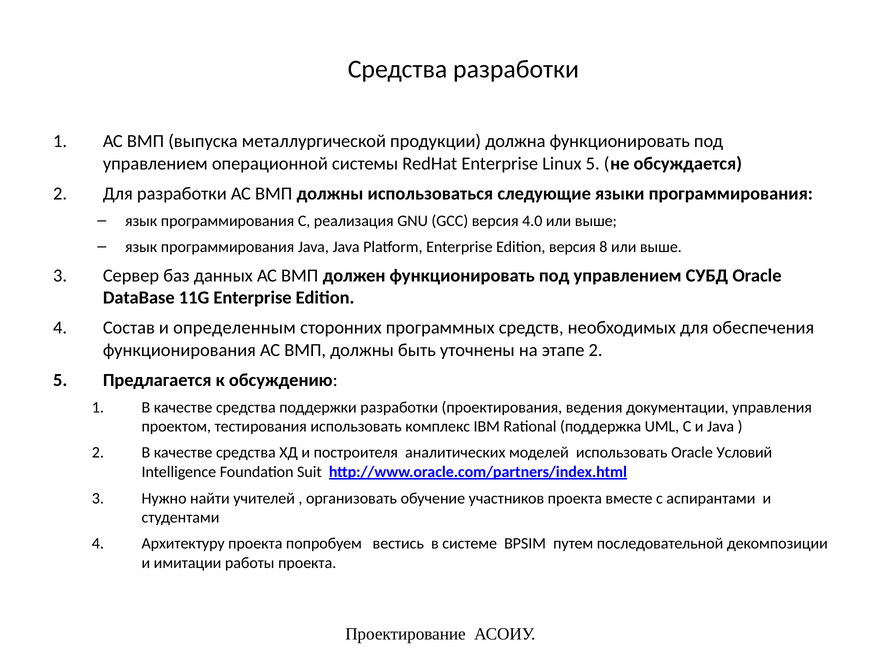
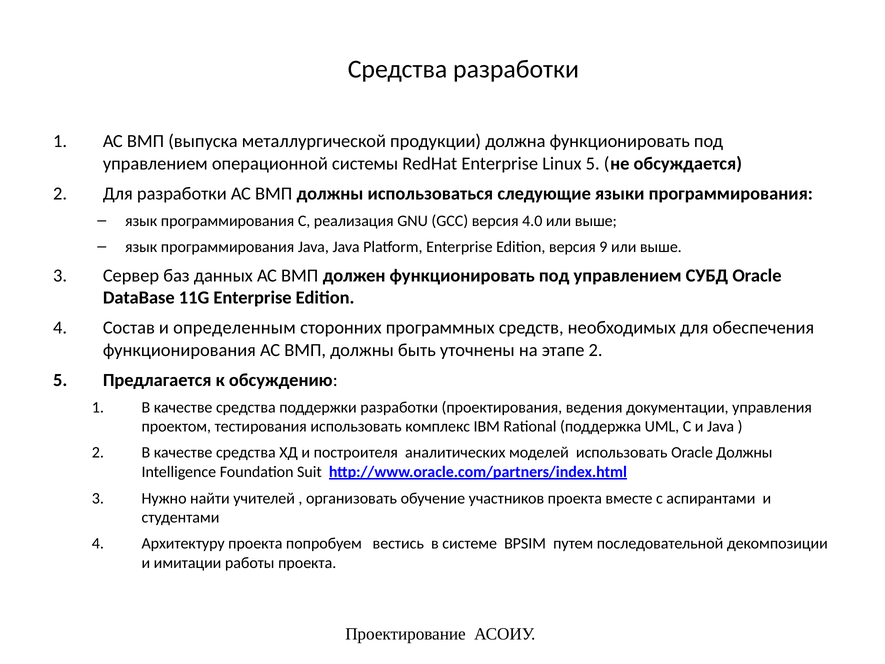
8: 8 -> 9 (603, 247)
Oracle Условий: Условий -> Должны (744, 452)
